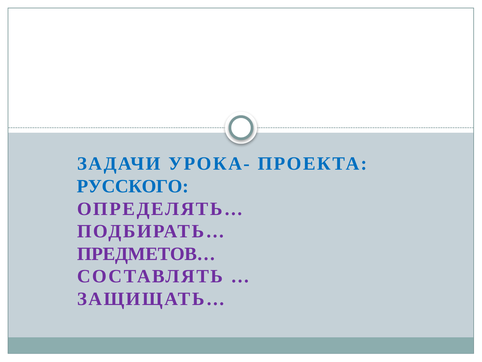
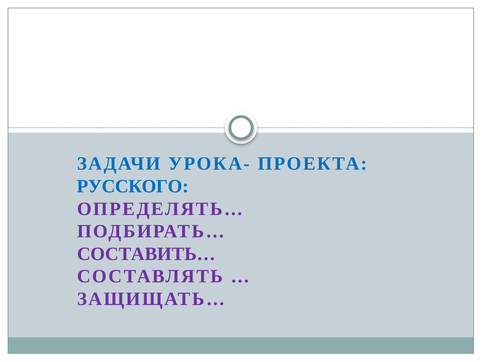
ПРЕДМЕТОВ…: ПРЕДМЕТОВ… -> СОСТАВИТЬ… (146, 254)
